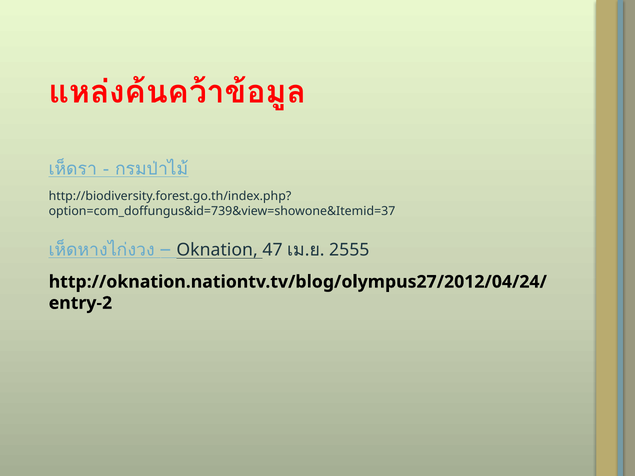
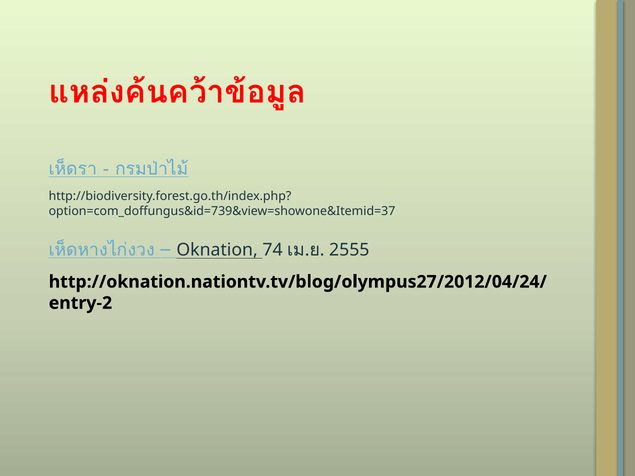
47: 47 -> 74 (273, 250)
